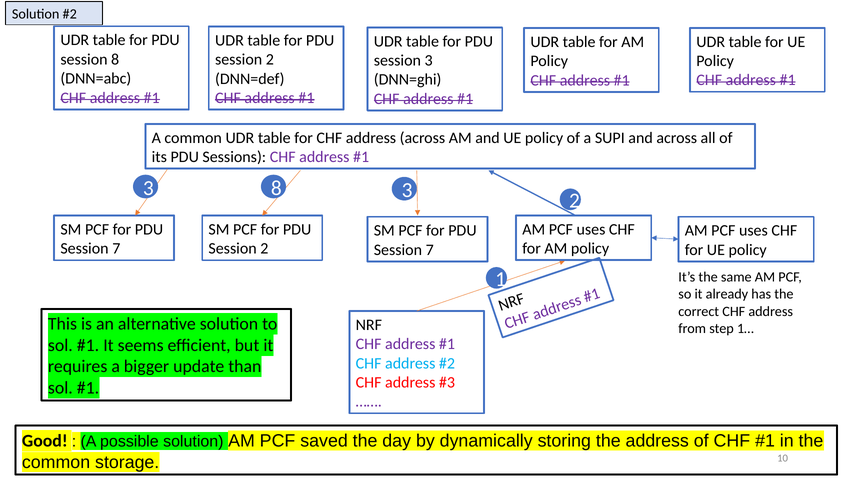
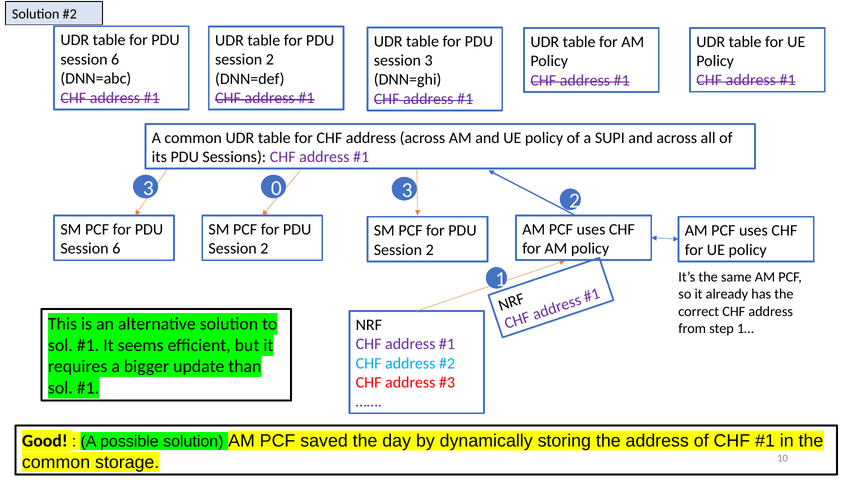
8: 8 -> 6 (115, 59)
3 8: 8 -> 0 (276, 188)
7: 7 -> 6 (116, 249)
7: 7 -> 2 (430, 250)
